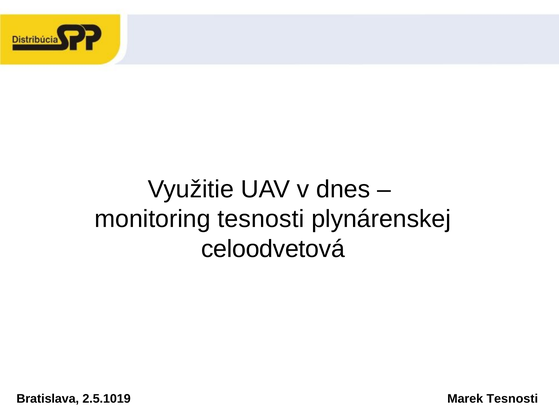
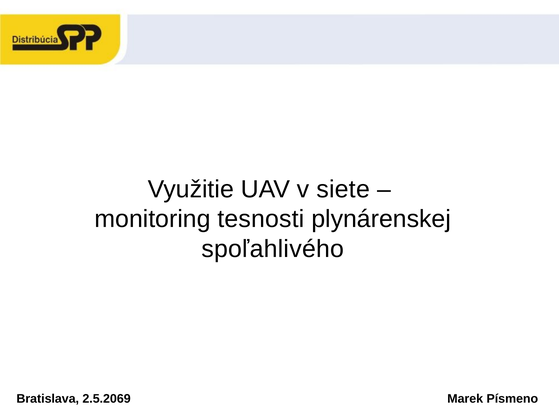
dnes: dnes -> siete (343, 189)
celoodvetová: celoodvetová -> spoľahlivého (273, 249)
2.5.1019: 2.5.1019 -> 2.5.2069 (107, 399)
Marek Tesnosti: Tesnosti -> Písmeno (512, 399)
